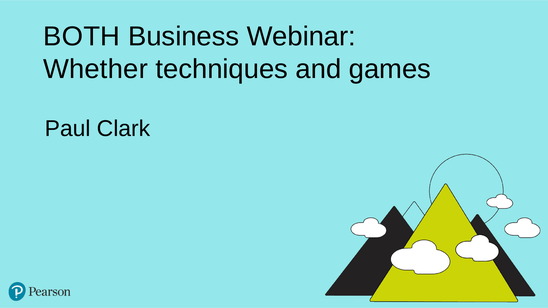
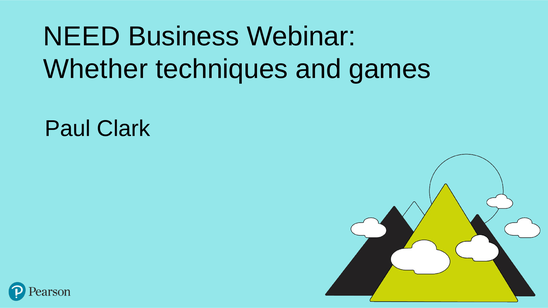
BOTH: BOTH -> NEED (82, 36)
